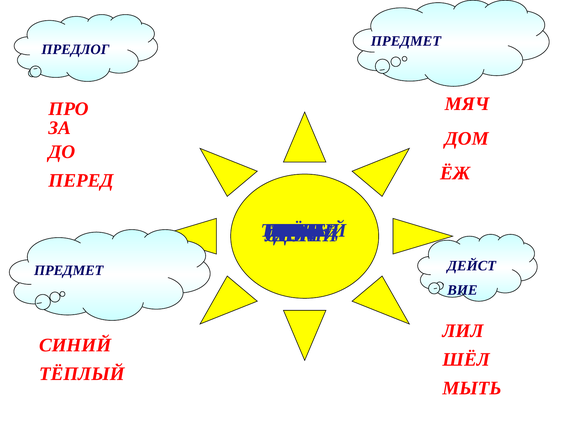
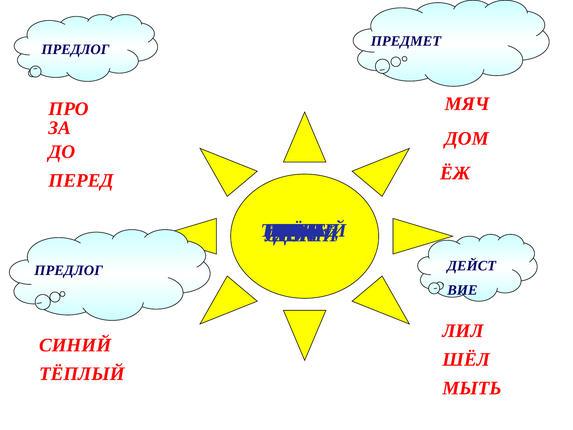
ПРЕДМЕТ: ПРЕДМЕТ -> ПРЕДЛОГ (69, 270)
